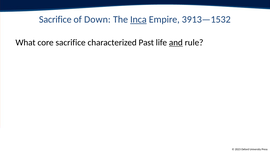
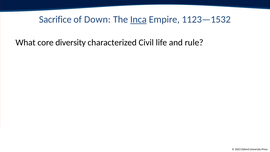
3913—1532: 3913—1532 -> 1123—1532 (206, 19)
core sacrifice: sacrifice -> diversity (71, 42)
Past: Past -> Civil (146, 42)
and underline: present -> none (176, 42)
